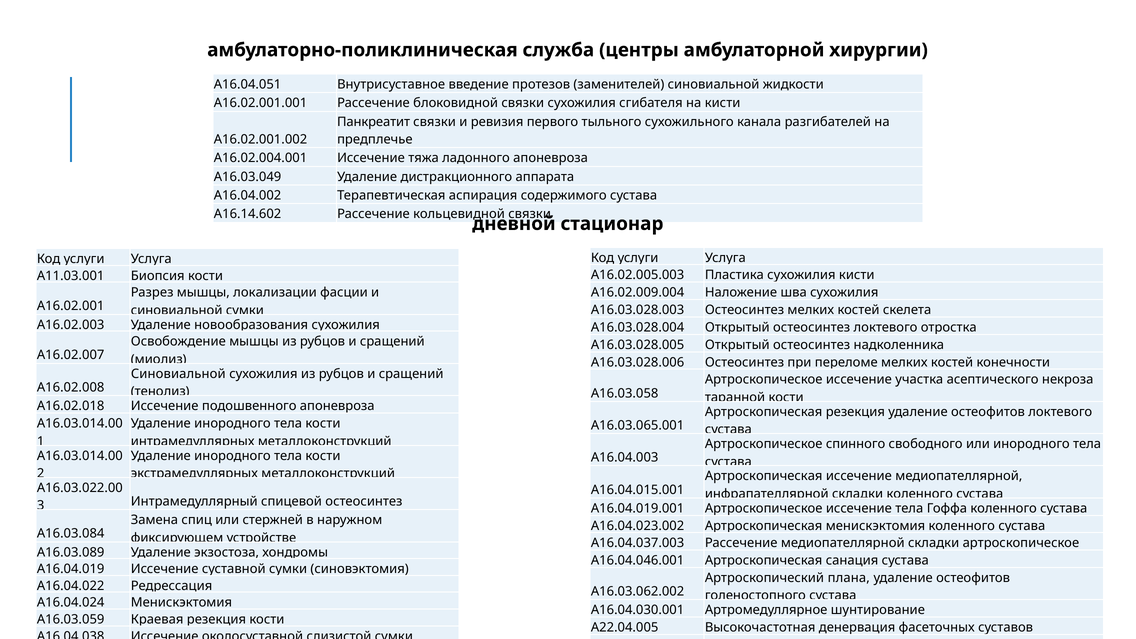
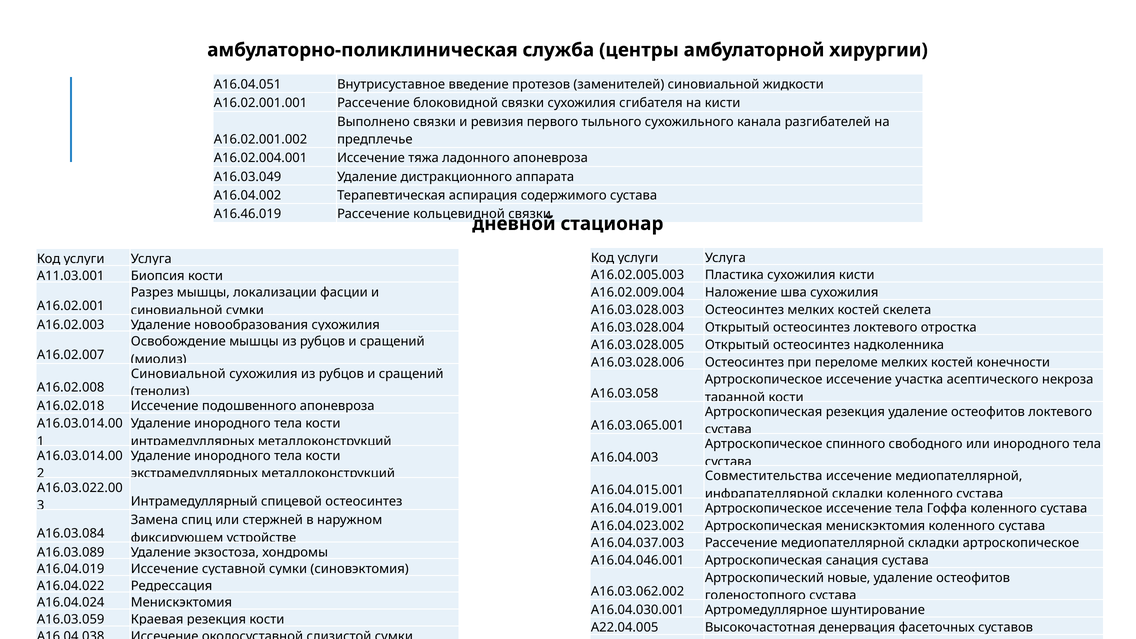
Панкреатит: Панкреатит -> Выполнено (373, 122)
A16.14.602: A16.14.602 -> A16.46.019 (248, 214)
Артроскопическая: Артроскопическая -> Совместительства (764, 476)
плана: плана -> новые (849, 578)
